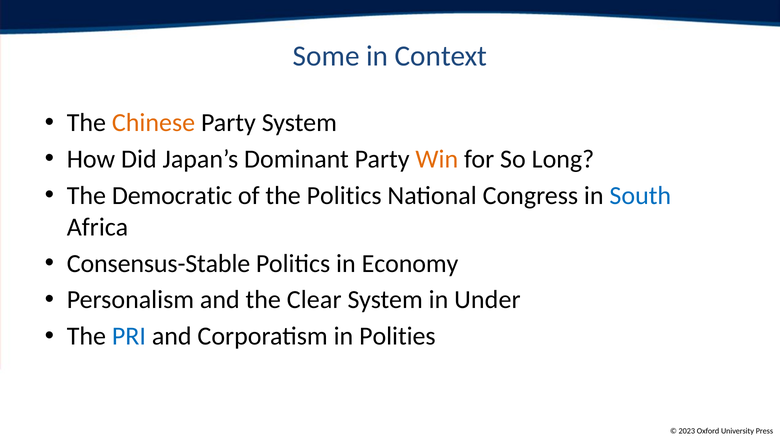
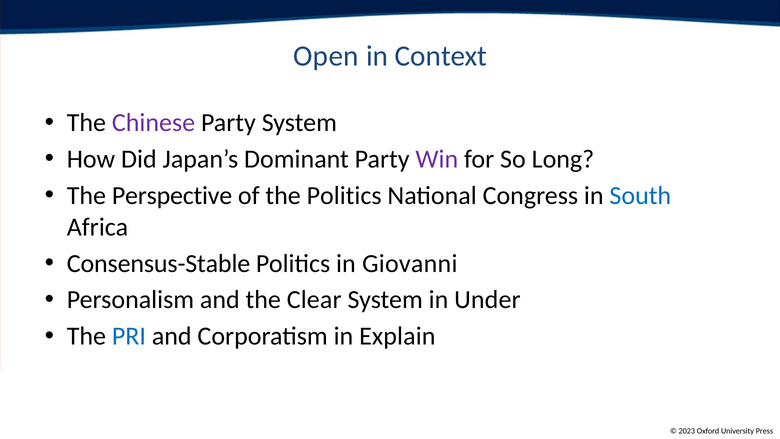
Some: Some -> Open (326, 56)
Chinese colour: orange -> purple (154, 123)
Win colour: orange -> purple (437, 159)
Democratic: Democratic -> Perspective (172, 196)
Economy: Economy -> Giovanni (410, 263)
Polities: Polities -> Explain (397, 336)
